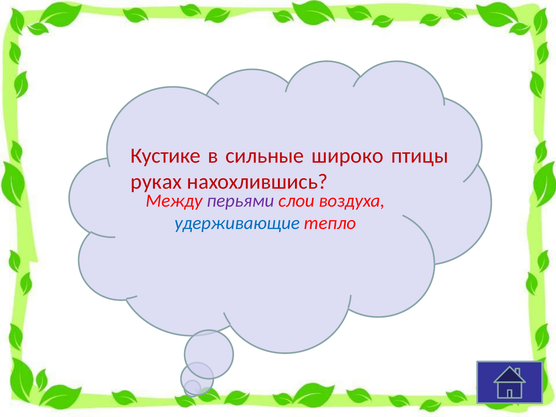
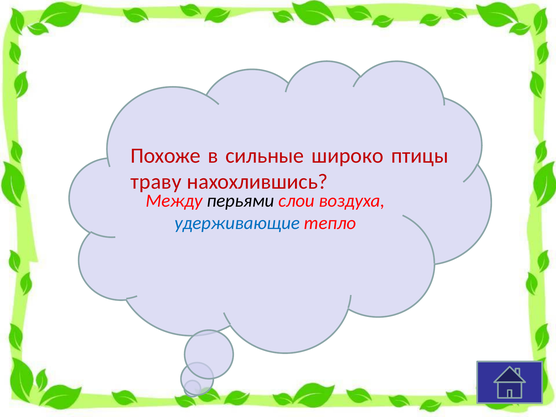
Кустике: Кустике -> Похоже (166, 156)
руках: руках -> траву (156, 182)
перьями colour: purple -> black (240, 201)
